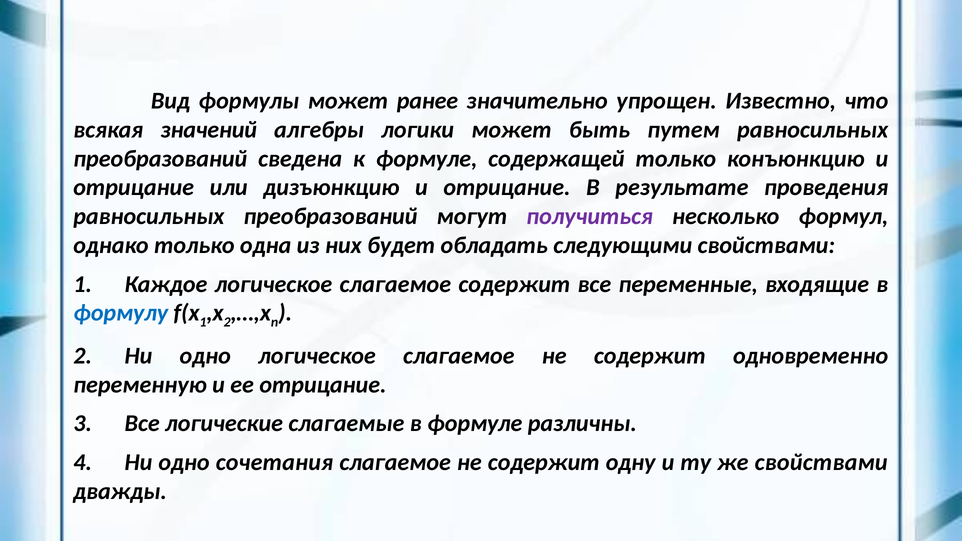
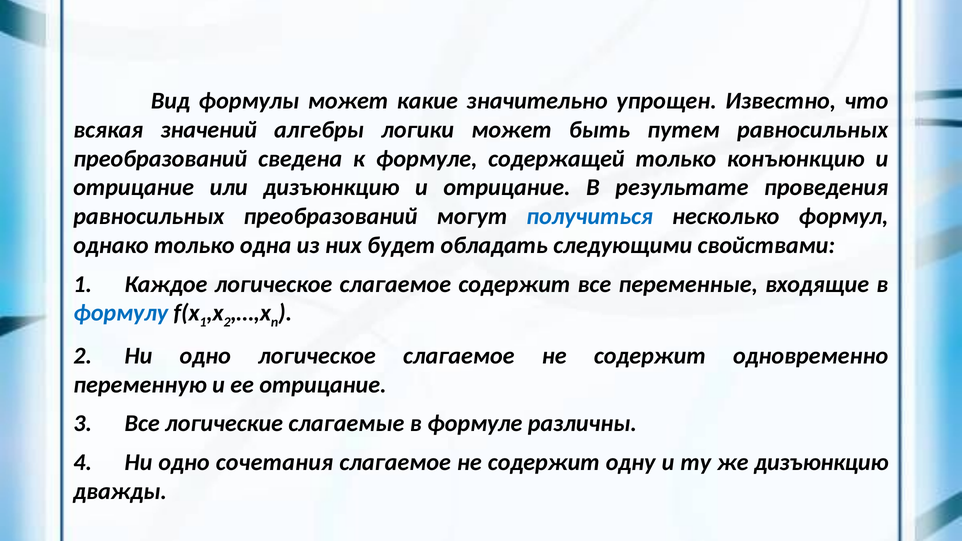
ранее: ранее -> какие (427, 101)
получиться colour: purple -> blue (590, 216)
же свойствами: свойствами -> дизъюнкцию (821, 463)
